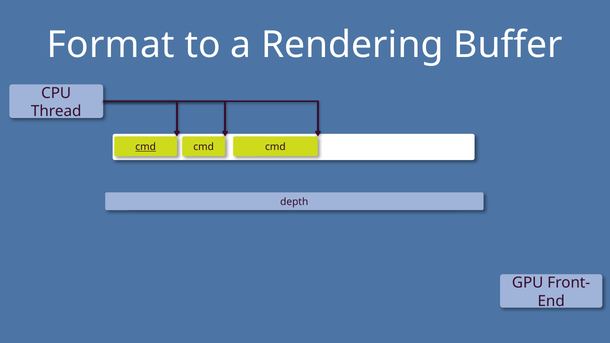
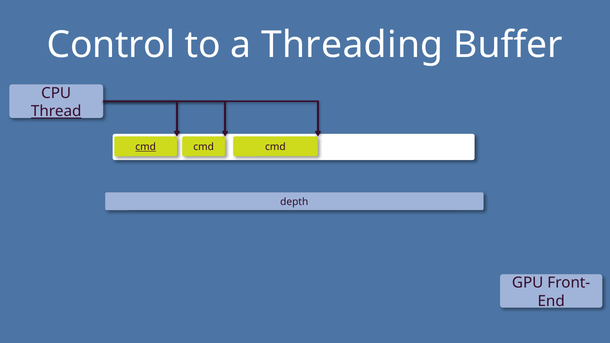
Format: Format -> Control (111, 45)
Rendering: Rendering -> Threading (352, 45)
Thread underline: none -> present (56, 111)
